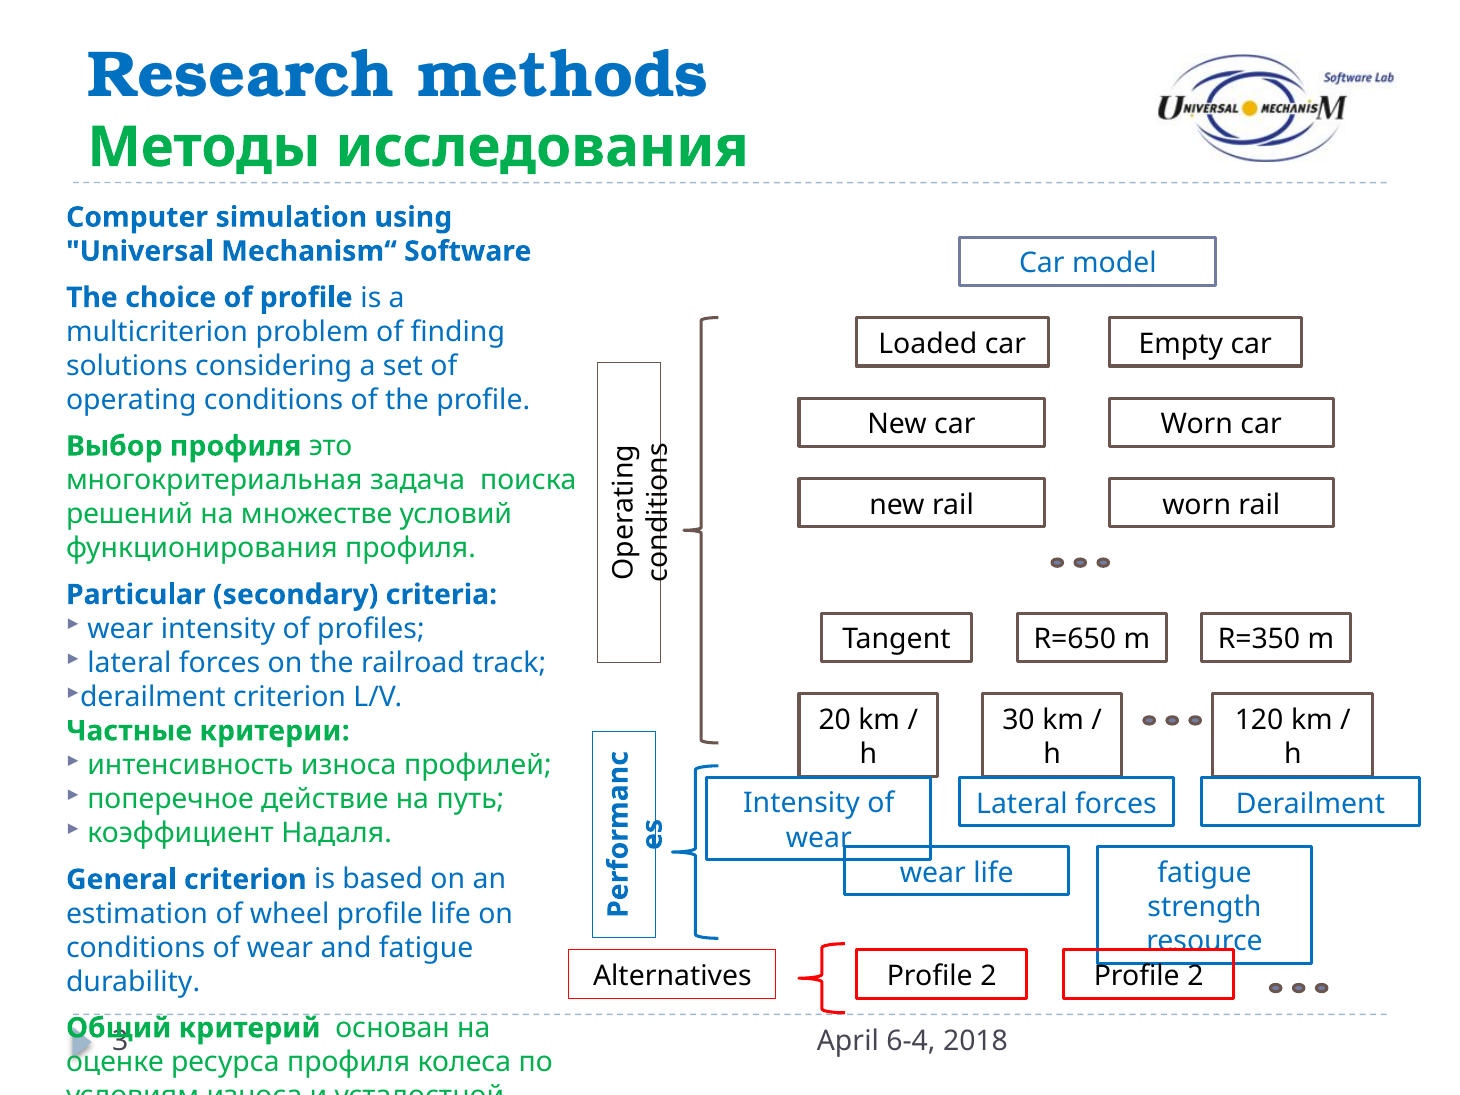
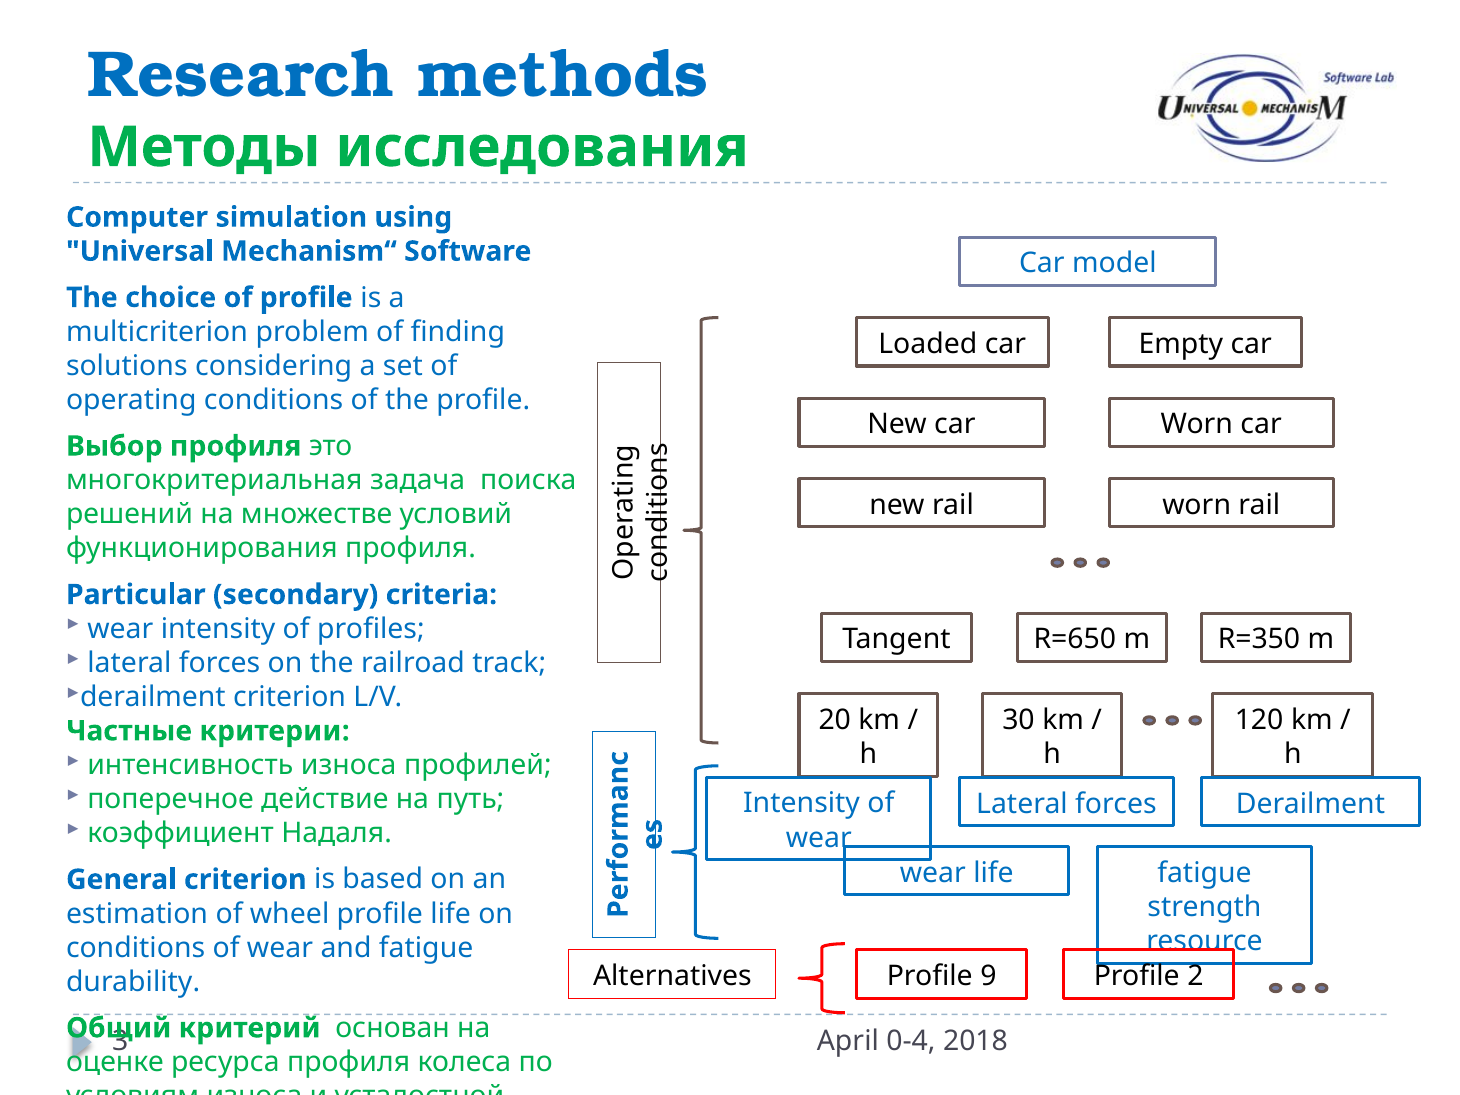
2: 2 -> 9 (988, 976)
6-4: 6-4 -> 0-4 (911, 1041)
